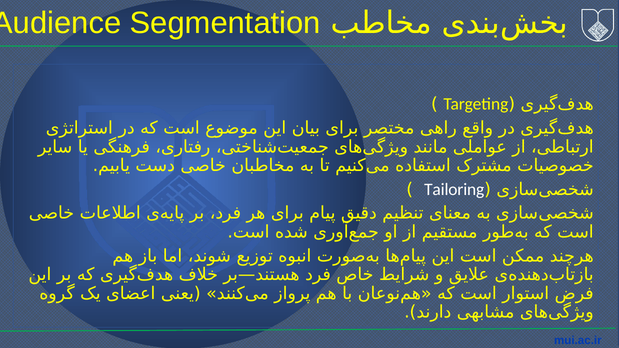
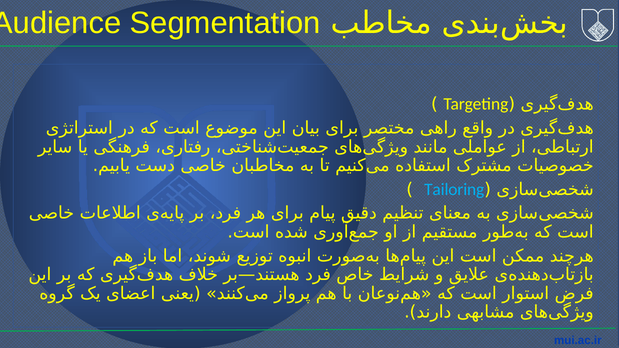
Tailoring colour: white -> light blue (454, 189)
